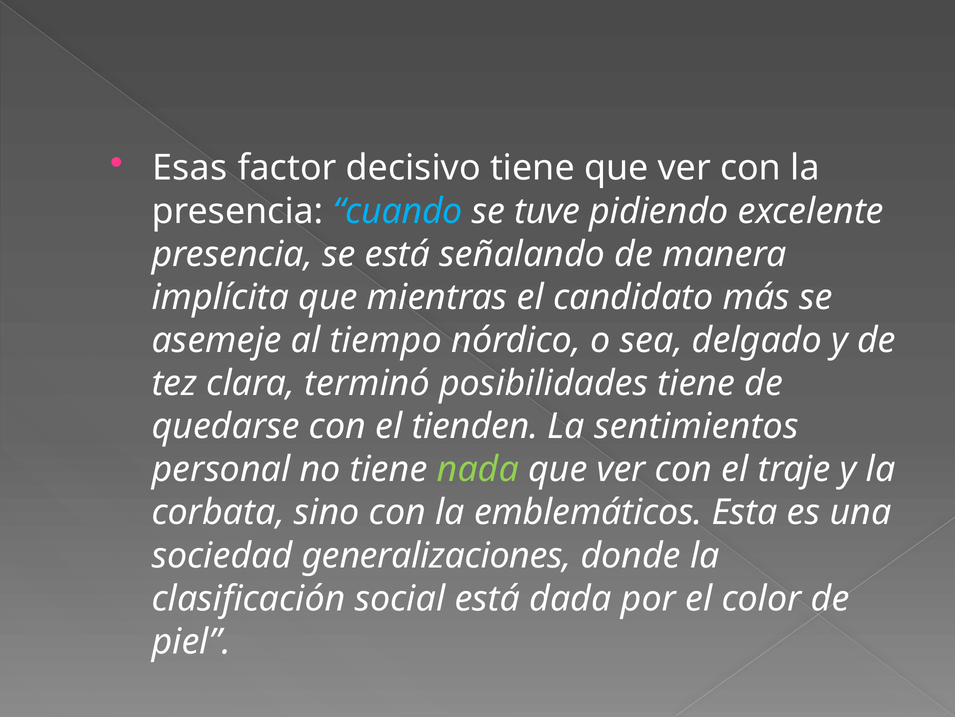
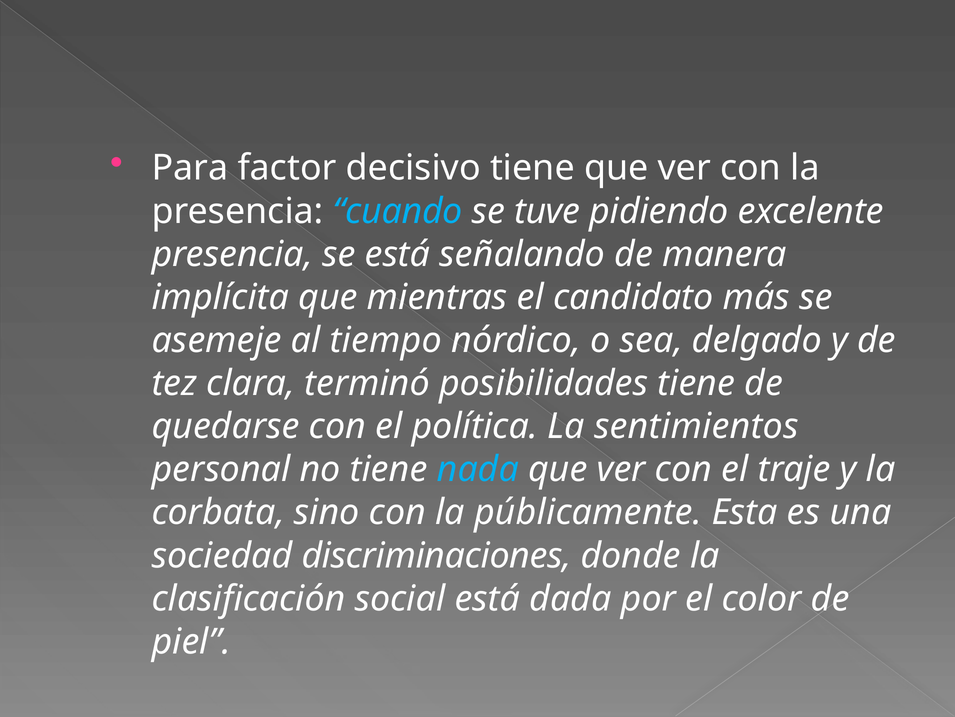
Esas: Esas -> Para (190, 168)
tienden: tienden -> política (475, 426)
nada colour: light green -> light blue (478, 469)
emblemáticos: emblemáticos -> públicamente (588, 512)
generalizaciones: generalizaciones -> discriminaciones (437, 555)
